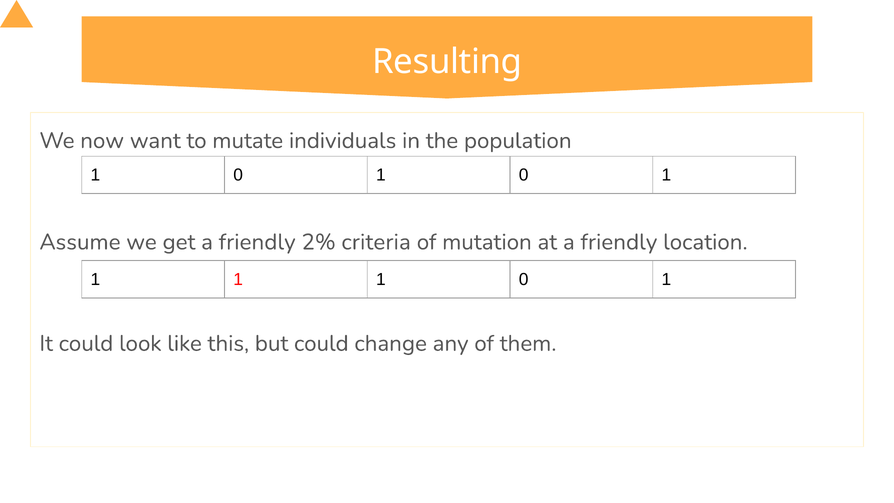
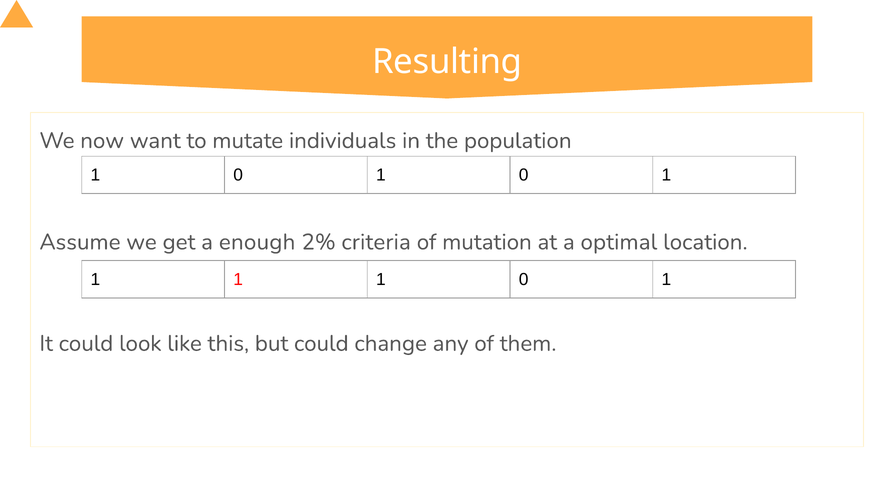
get a friendly: friendly -> enough (257, 242)
at a friendly: friendly -> optimal (619, 242)
